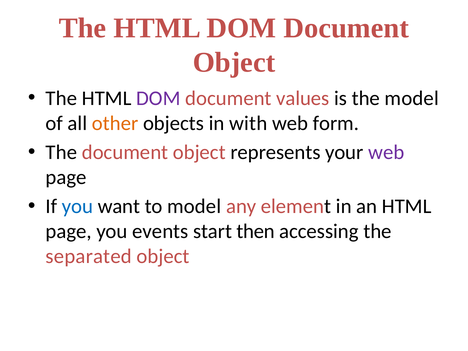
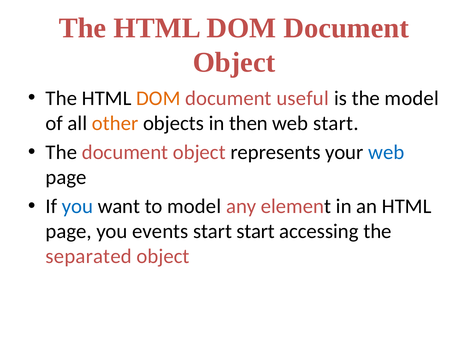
DOM colour: purple -> orange (158, 98)
values: values -> useful (303, 98)
with: with -> then (249, 123)
web form: form -> start (336, 123)
web colour: purple -> blue (386, 152)
start then: then -> start (256, 231)
